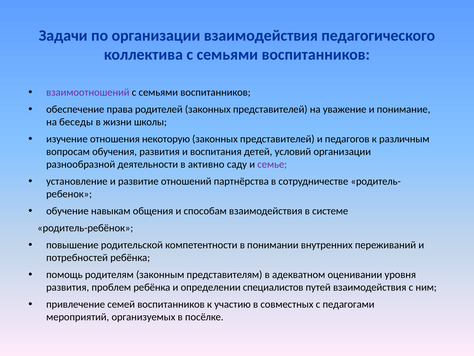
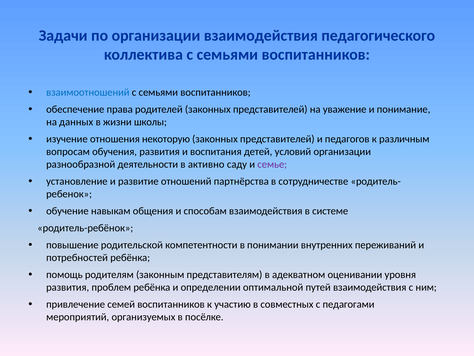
взаимоотношений colour: purple -> blue (88, 92)
беседы: беседы -> данных (76, 122)
специалистов: специалистов -> оптимальной (273, 287)
